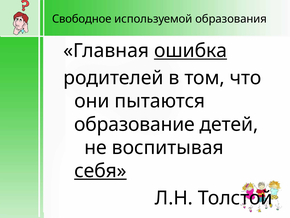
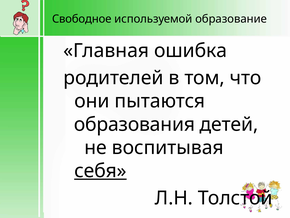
образования: образования -> образование (231, 19)
ошибка underline: present -> none (191, 51)
образование: образование -> образования (134, 124)
